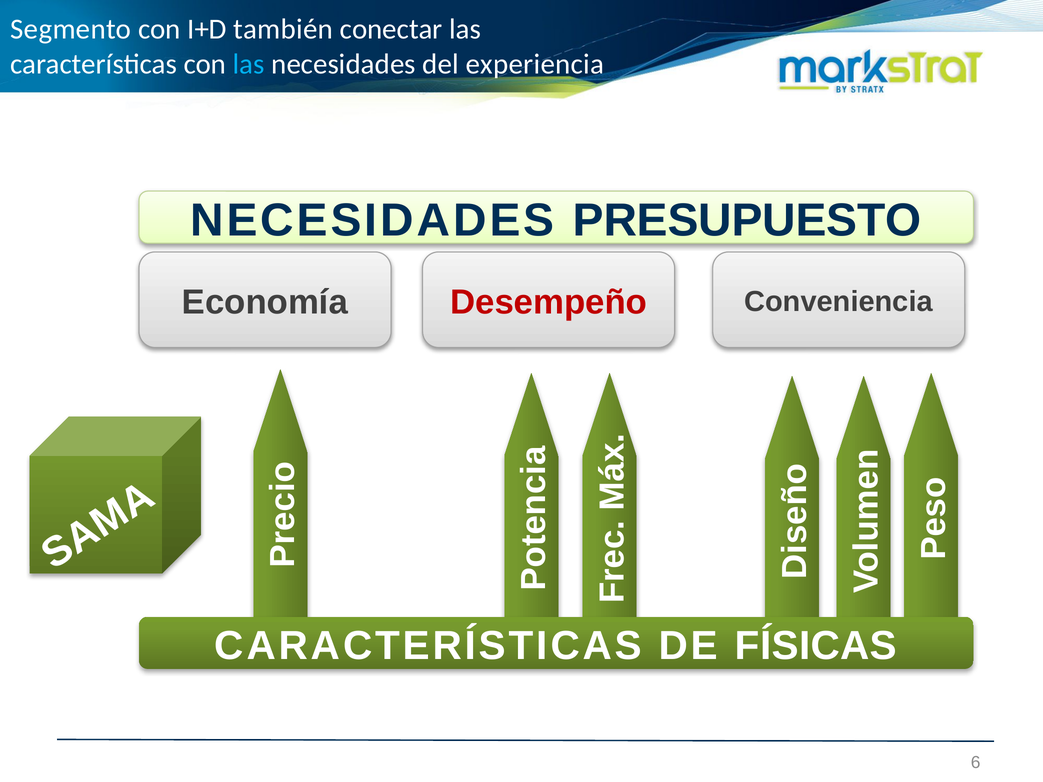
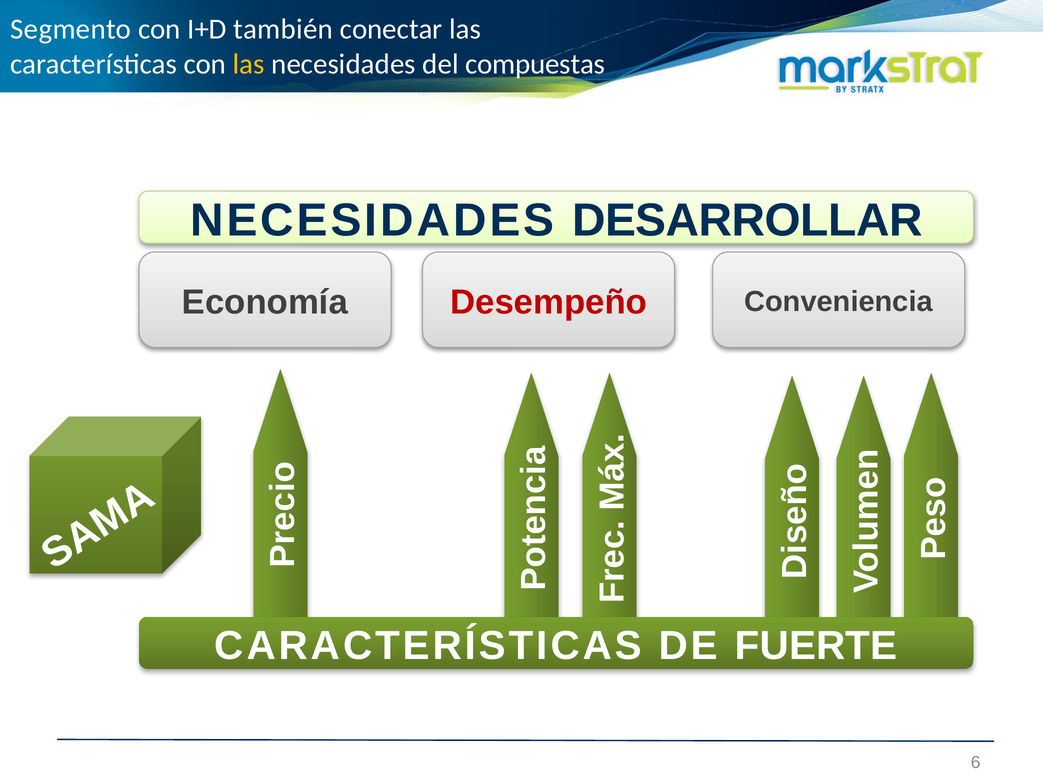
las colour: light blue -> yellow (249, 64)
experiencia: experiencia -> compuestas (535, 64)
PRESUPUESTO: PRESUPUESTO -> DESARROLLAR (747, 220)
FÍSICAS: FÍSICAS -> FUERTE (816, 646)
